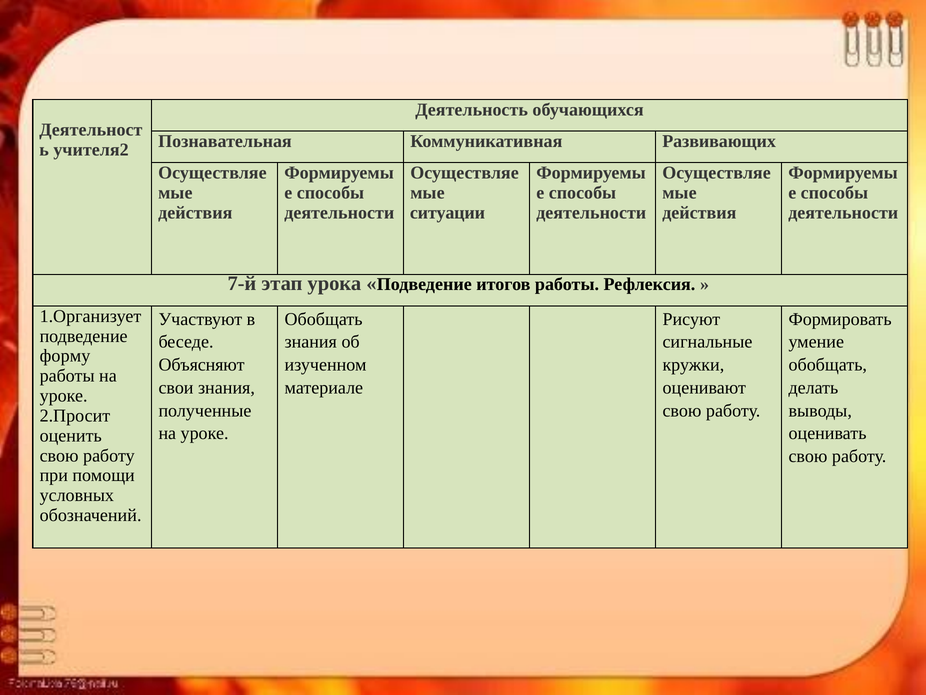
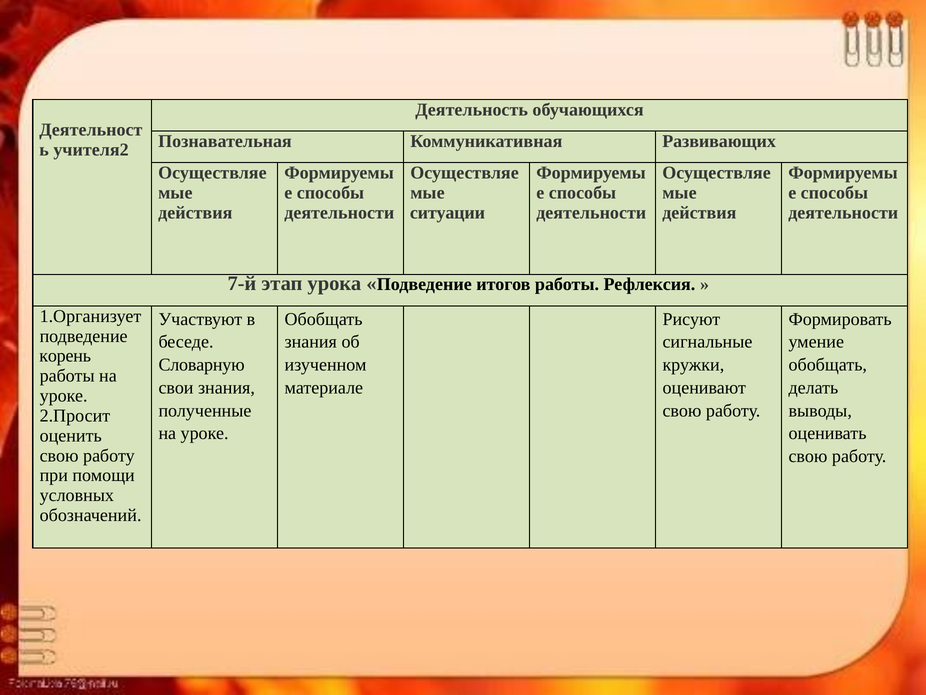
форму: форму -> корень (65, 356)
Объясняют: Объясняют -> Словарную (202, 365)
